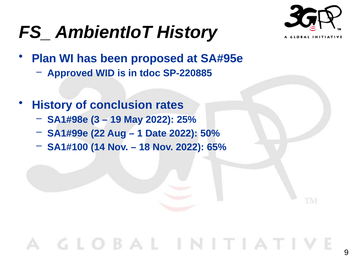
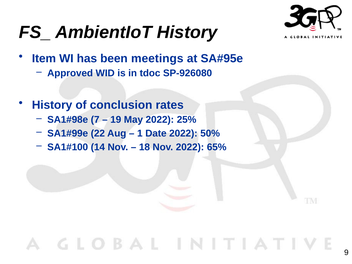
Plan: Plan -> Item (44, 58)
proposed: proposed -> meetings (157, 58)
SP-220885: SP-220885 -> SP-926080 (188, 73)
3: 3 -> 7 (95, 120)
